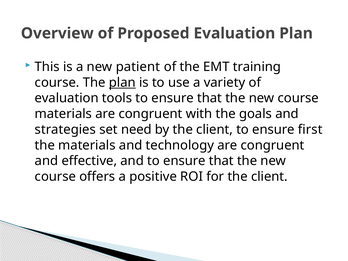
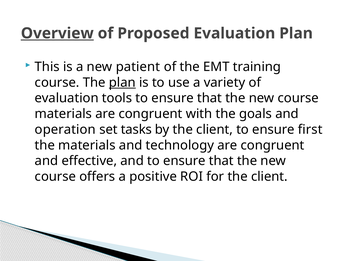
Overview underline: none -> present (57, 33)
strategies: strategies -> operation (65, 130)
need: need -> tasks (136, 130)
